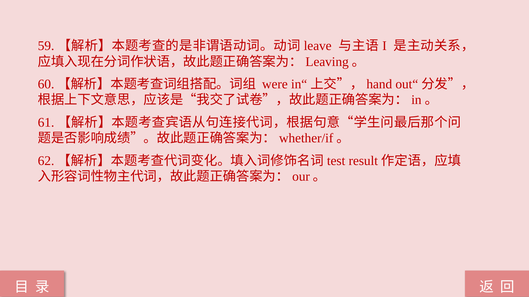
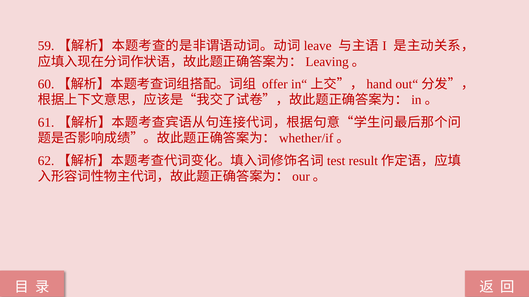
were: were -> offer (275, 84)
